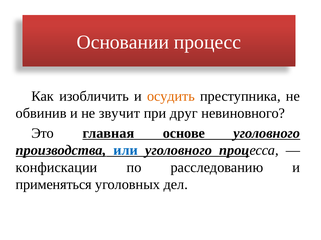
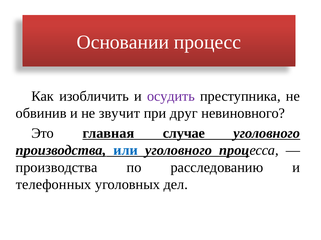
осудить colour: orange -> purple (171, 96)
основе: основе -> случае (184, 134)
конфискации: конфискации -> производства (57, 168)
применяться: применяться -> телефонных (54, 185)
